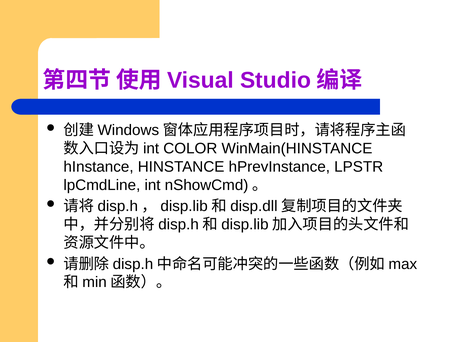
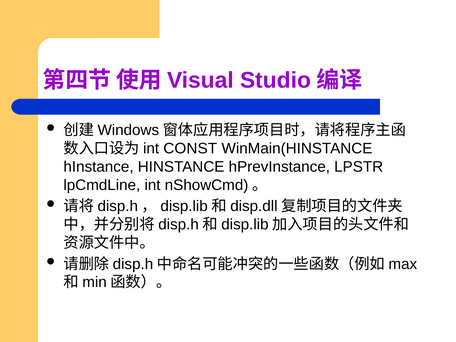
COLOR: COLOR -> CONST (190, 149)
